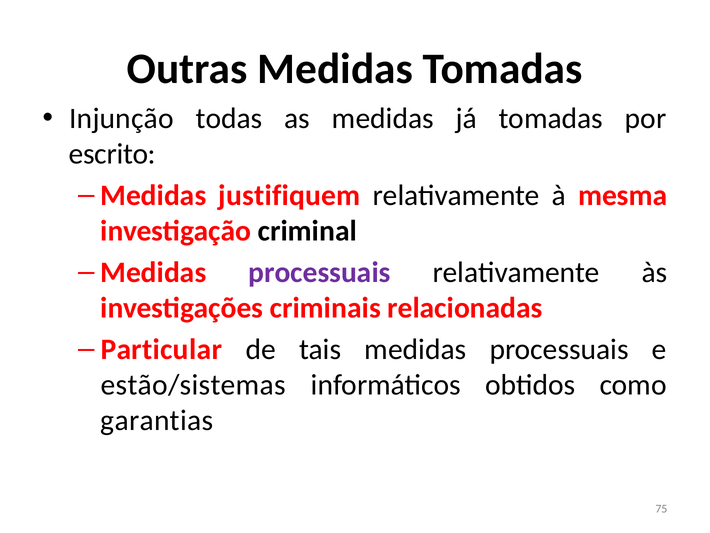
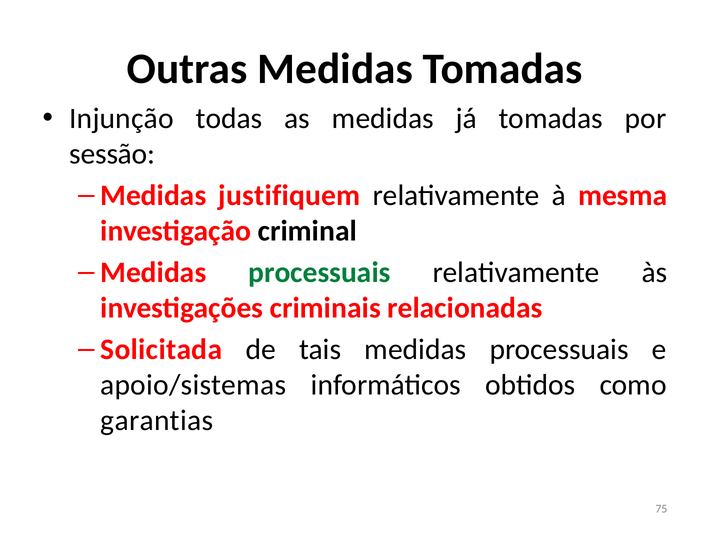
escrito: escrito -> sessão (112, 154)
processuais colour: purple -> green (319, 272)
Particular: Particular -> Solicitada (161, 349)
estão/sistemas: estão/sistemas -> apoio/sistemas (193, 385)
